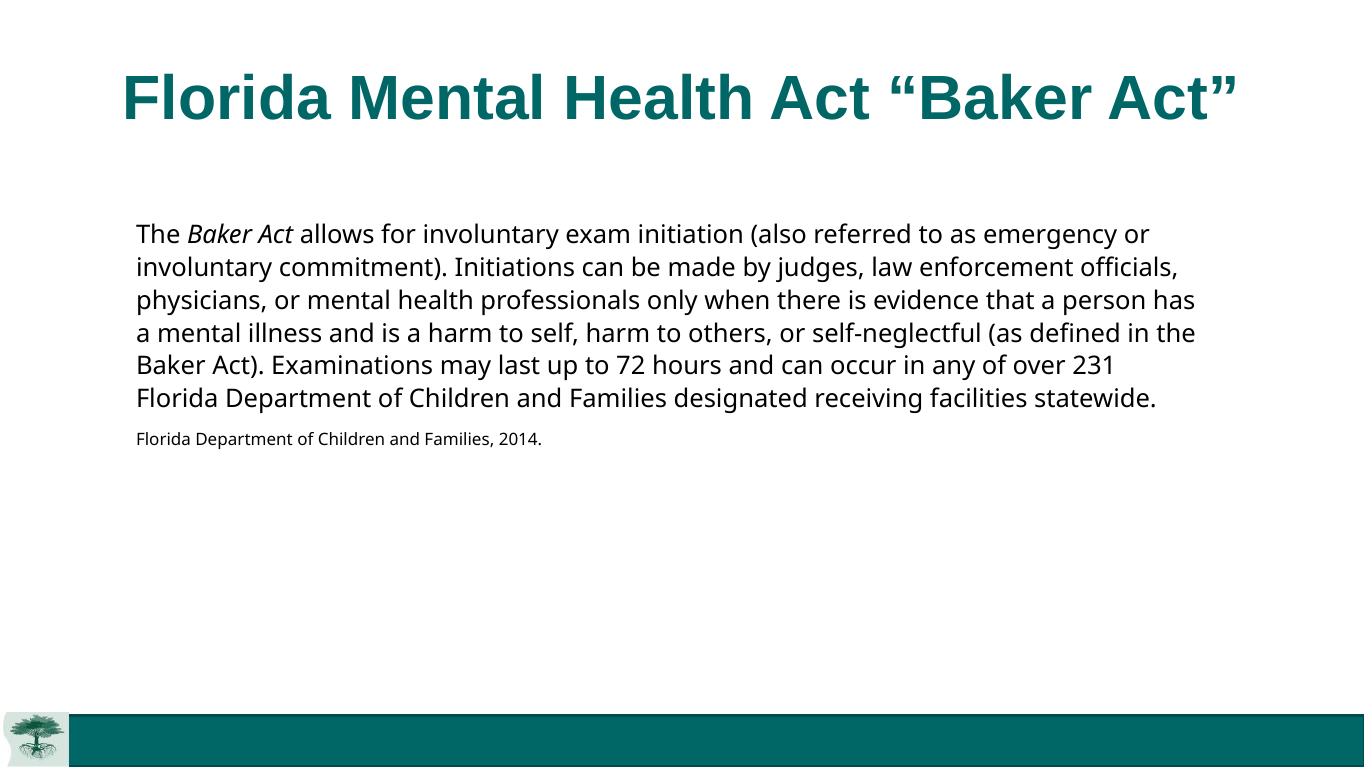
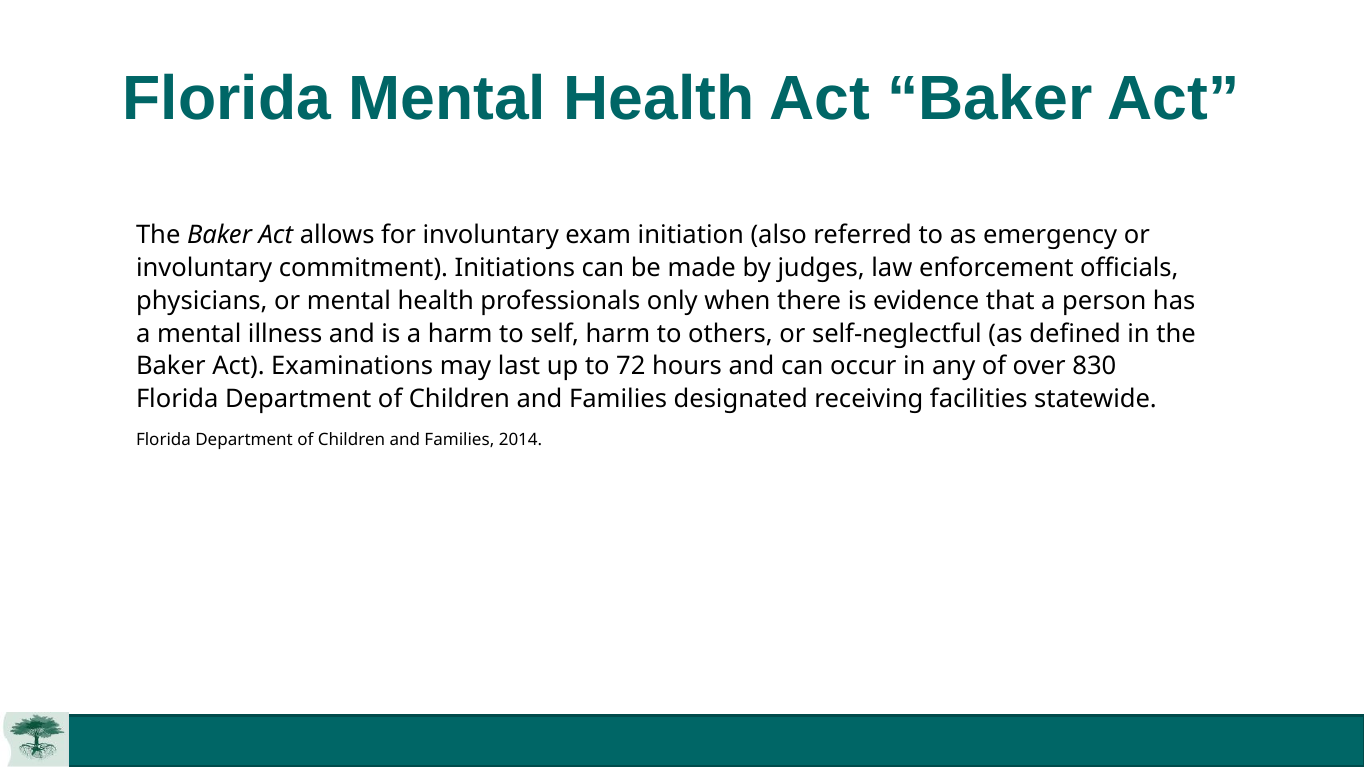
231: 231 -> 830 (1094, 367)
